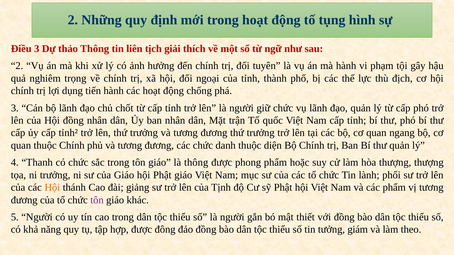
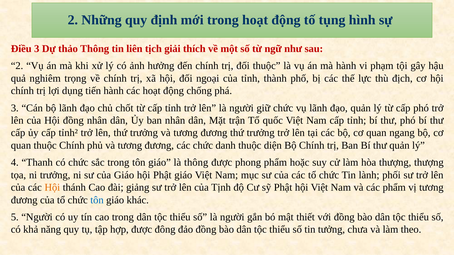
đối tuyên: tuyên -> thuộc (267, 66)
tôn colour: purple -> blue (97, 200)
giám: giám -> chưa (358, 230)
